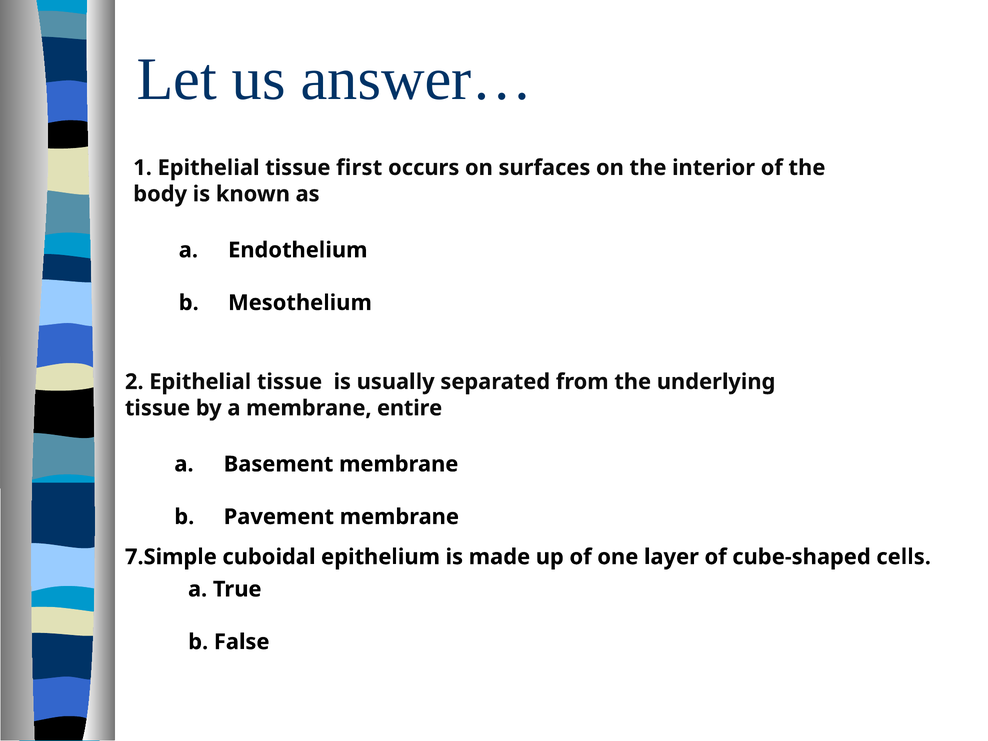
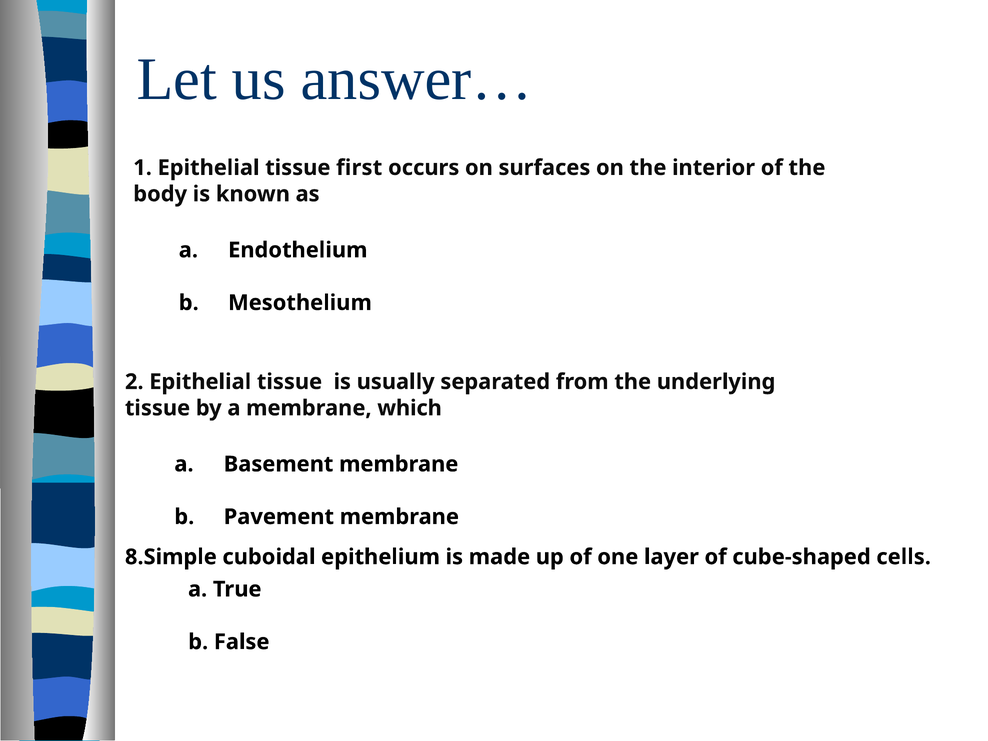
entire: entire -> which (410, 408)
7.Simple: 7.Simple -> 8.Simple (171, 557)
